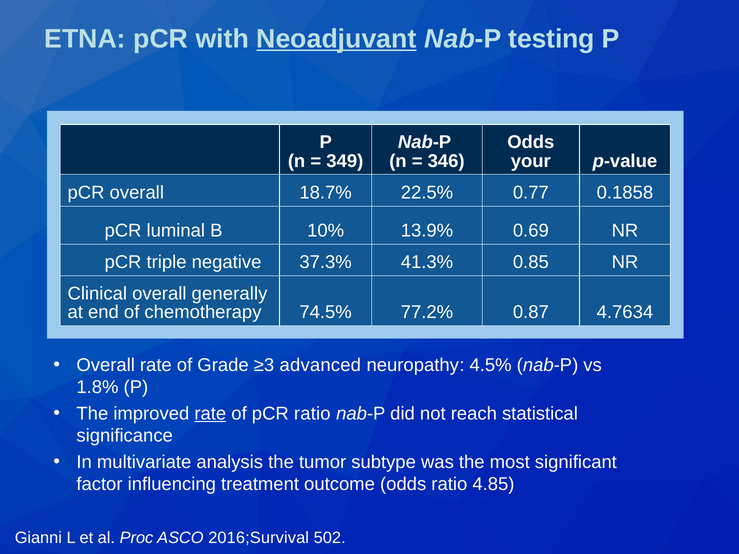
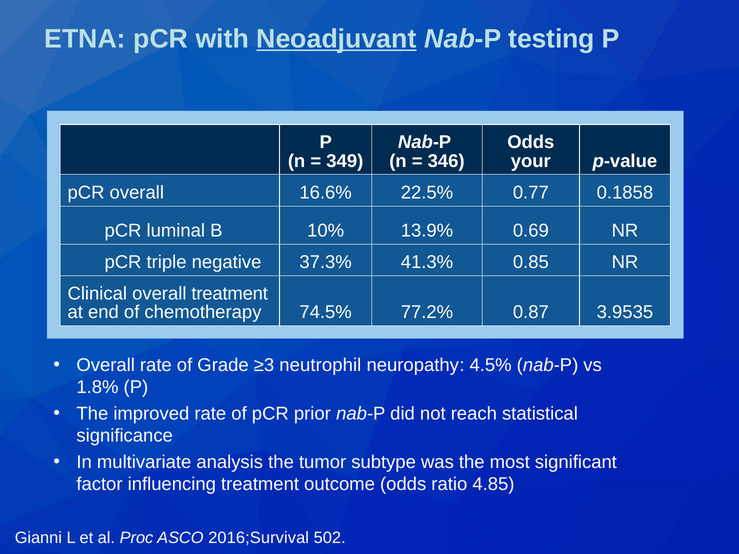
18.7%: 18.7% -> 16.6% (326, 193)
overall generally: generally -> treatment (230, 294)
4.7634: 4.7634 -> 3.9535 (625, 312)
advanced: advanced -> neutrophil (320, 365)
rate underline: present -> none (210, 414)
pCR ratio: ratio -> prior (312, 414)
